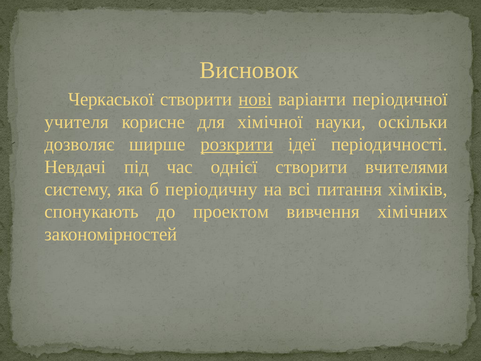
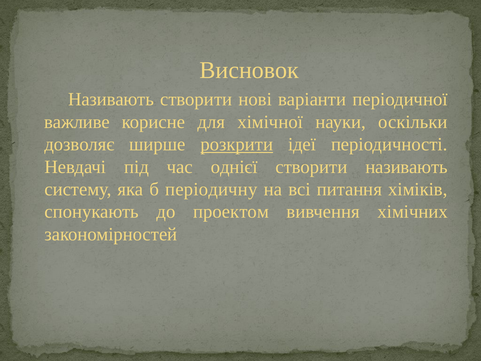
Черкаської: Черкаської -> Називають (111, 99)
нові underline: present -> none (255, 99)
учителя: учителя -> важливе (77, 122)
створити вчителями: вчителями -> називають (407, 167)
